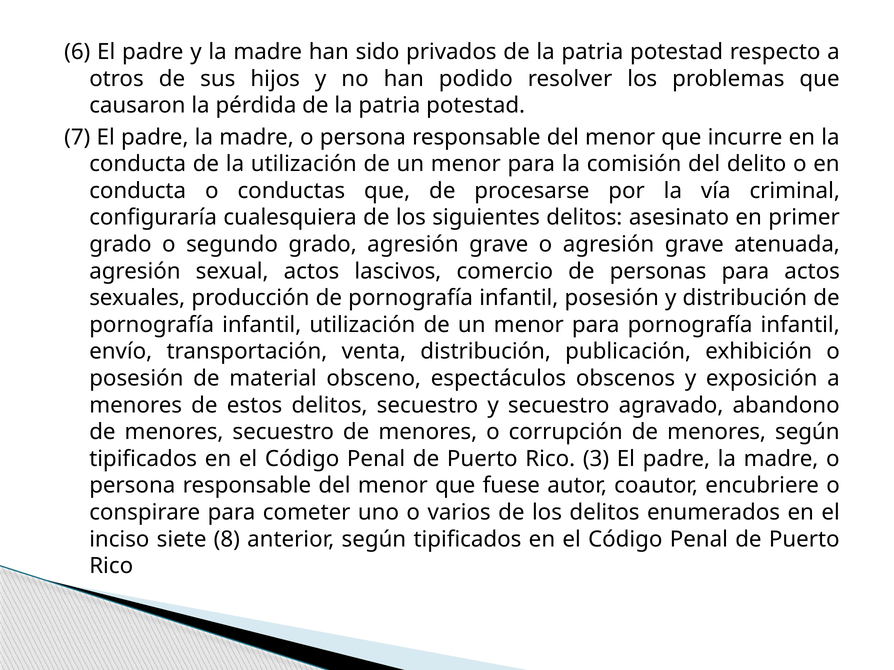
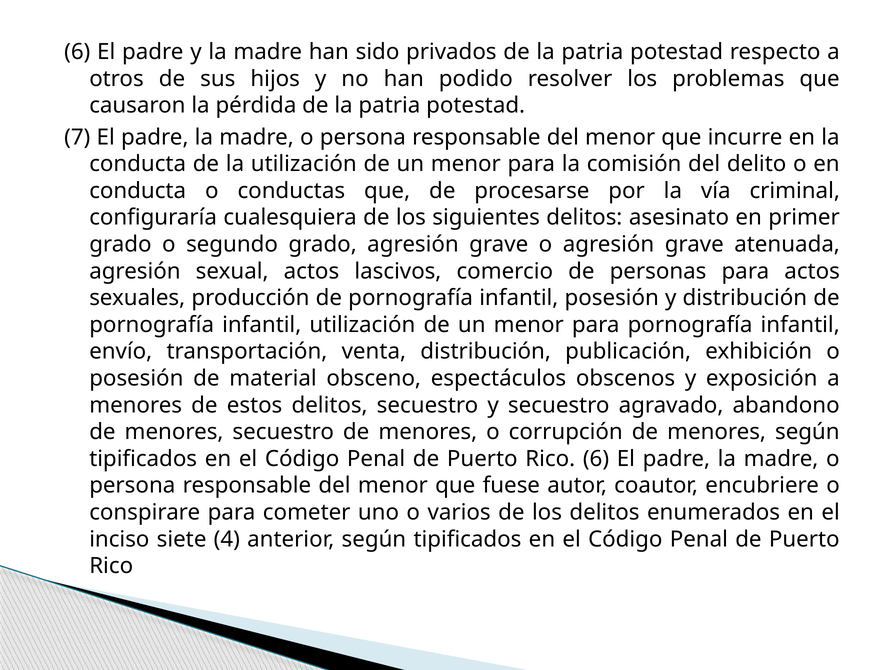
Rico 3: 3 -> 6 (596, 459)
8: 8 -> 4 (227, 540)
